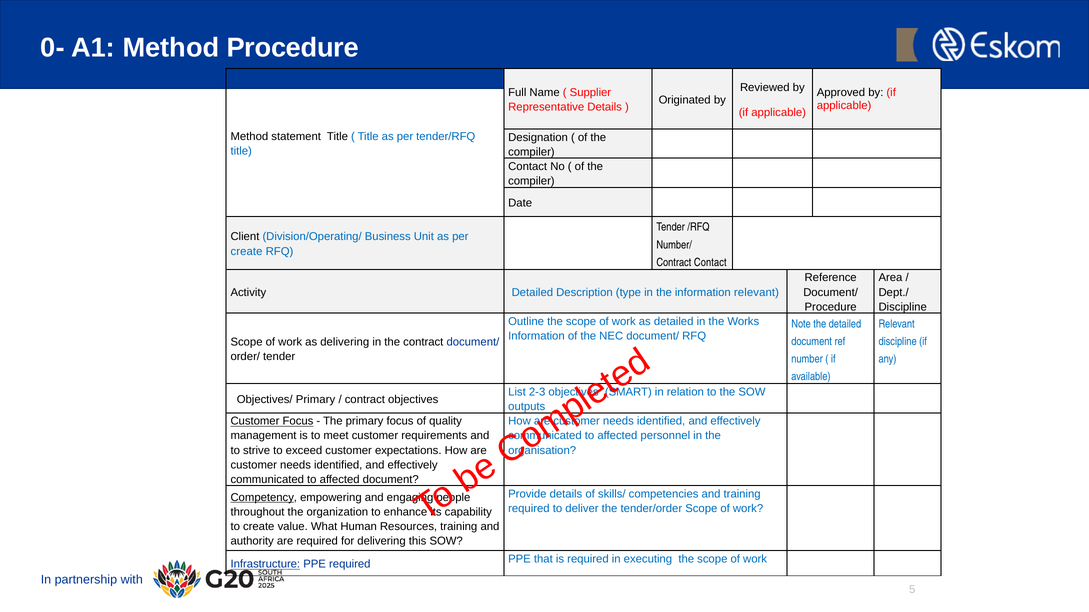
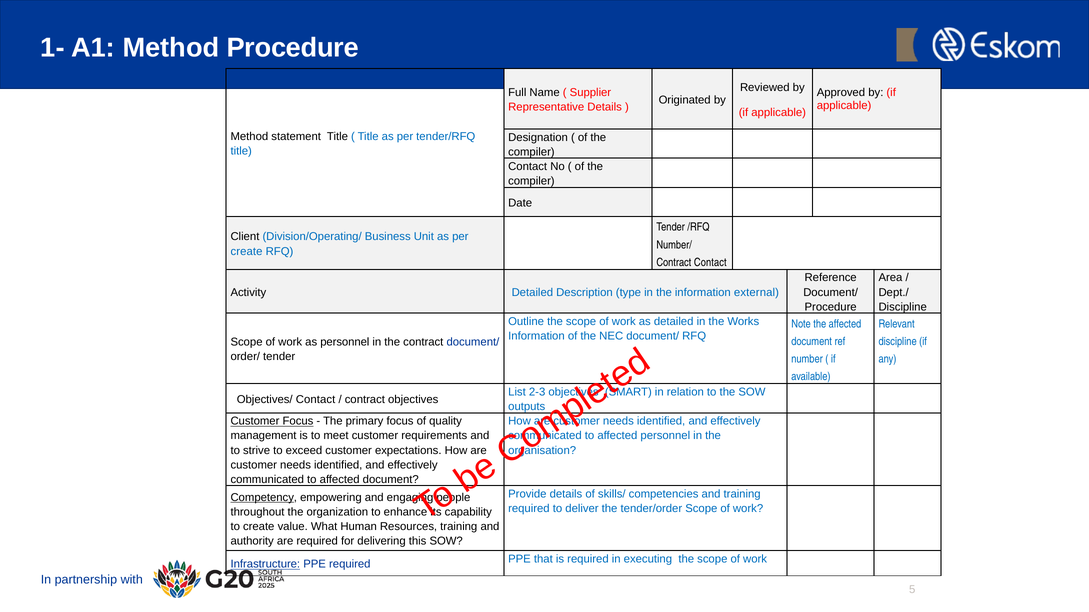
0-: 0- -> 1- (53, 48)
information relevant: relevant -> external (756, 293)
the detailed: detailed -> affected (845, 324)
as delivering: delivering -> personnel (345, 342)
Objectives/ Primary: Primary -> Contact (316, 400)
